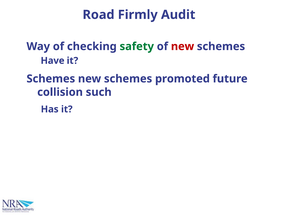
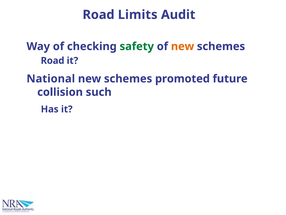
Firmly: Firmly -> Limits (138, 15)
new colour: red -> orange (183, 46)
Have: Have -> Road (53, 61)
Schemes: Schemes -> National (51, 79)
